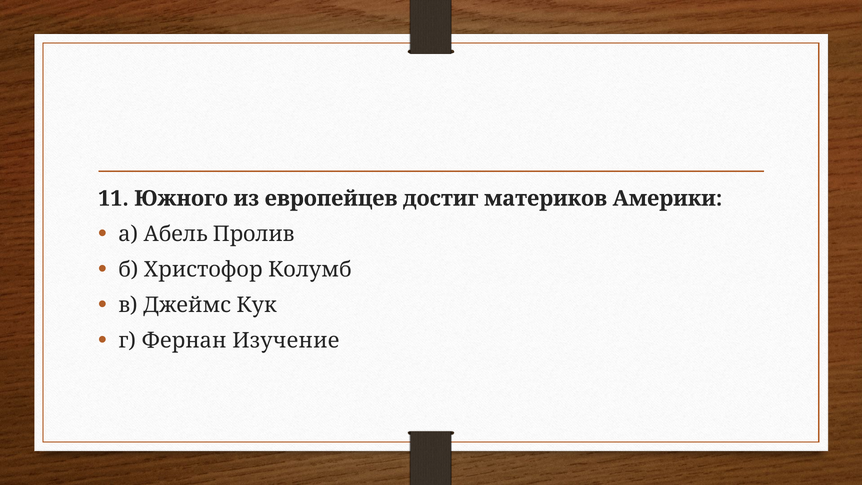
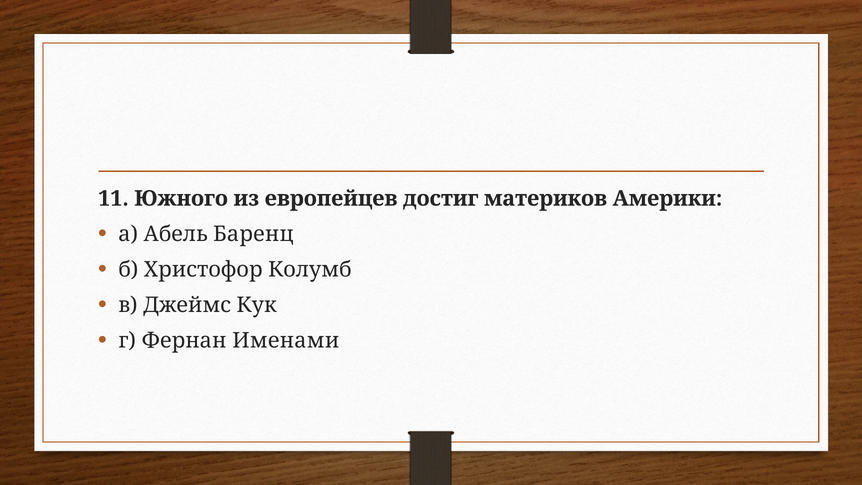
Пролив: Пролив -> Баренц (253, 234)
Изучение: Изучение -> Именами (286, 341)
